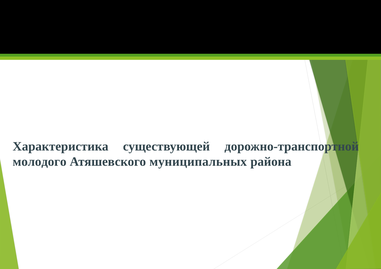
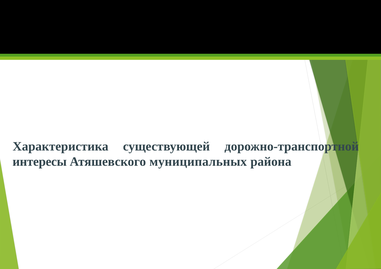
молодого: молодого -> интересы (40, 162)
